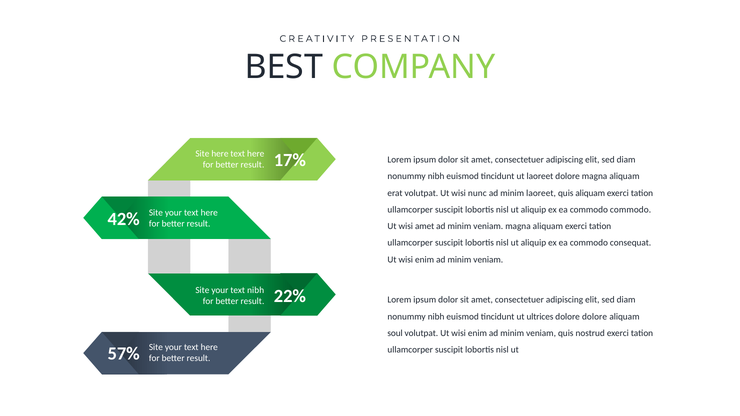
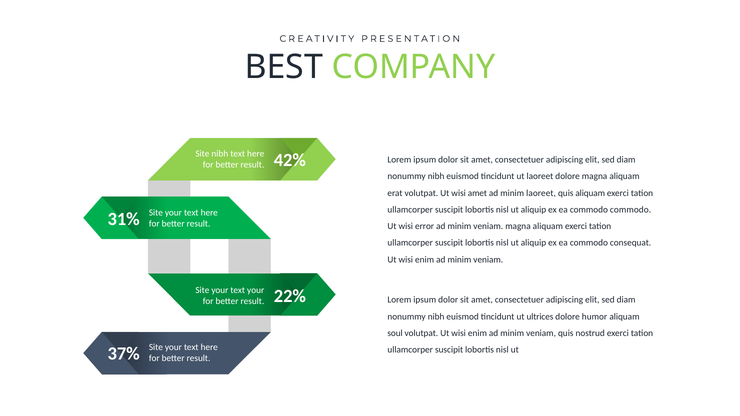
Site here: here -> nibh (220, 154)
17%: 17% -> 42% (290, 160)
wisi nunc: nunc -> amet (477, 193)
42%: 42% -> 31% (124, 219)
wisi amet: amet -> error (425, 226)
text nibh: nibh -> your (256, 290)
dolore dolore: dolore -> humor (595, 317)
57%: 57% -> 37% (124, 354)
